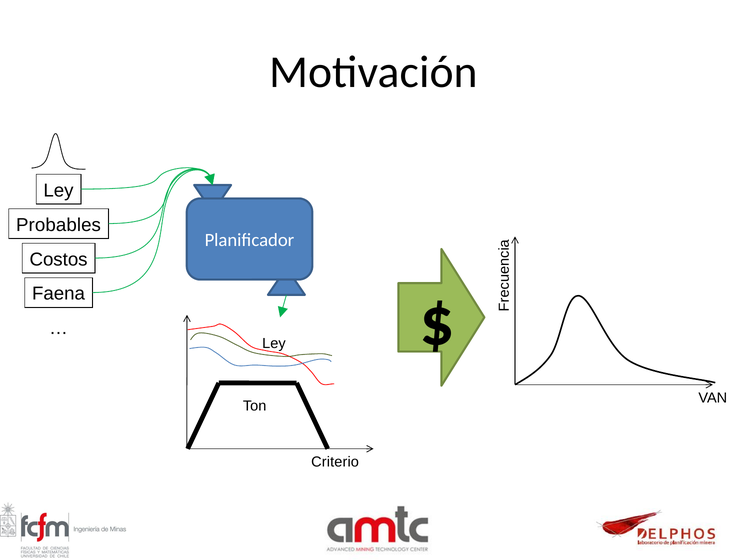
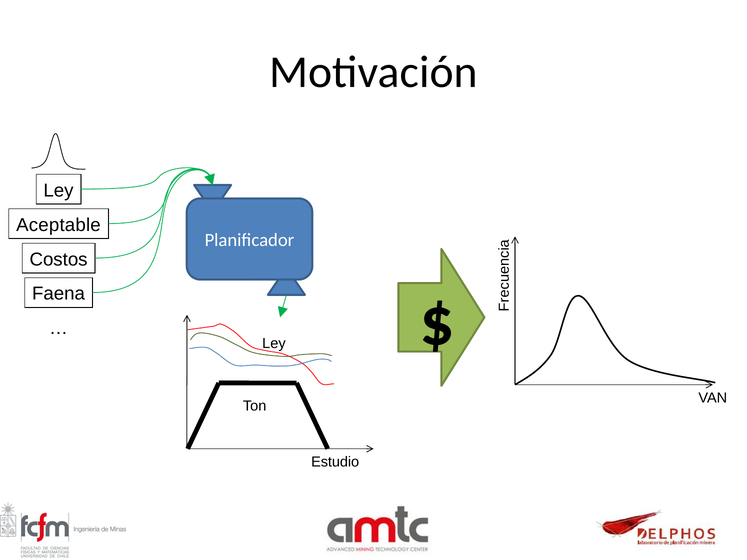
Probables: Probables -> Aceptable (58, 225)
Criterio: Criterio -> Estudio (335, 462)
